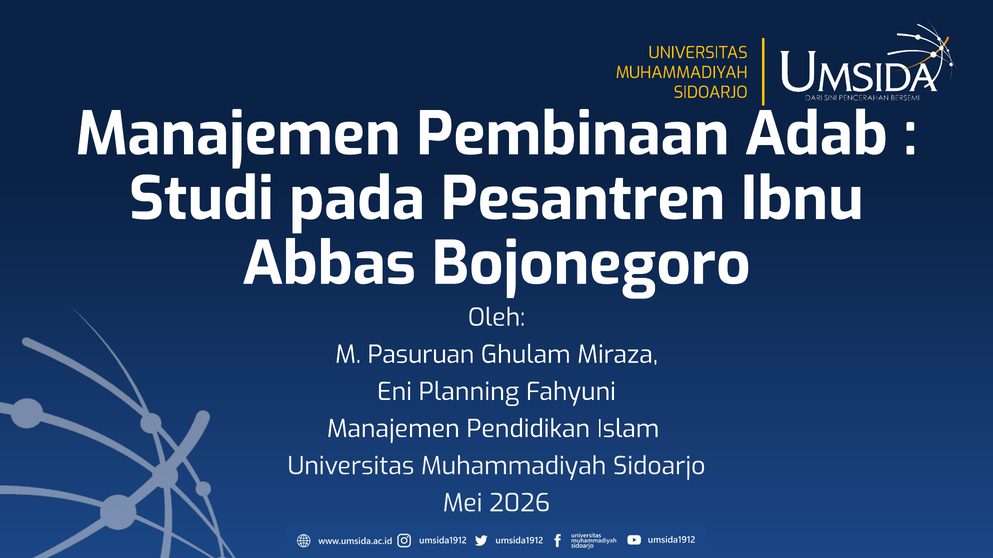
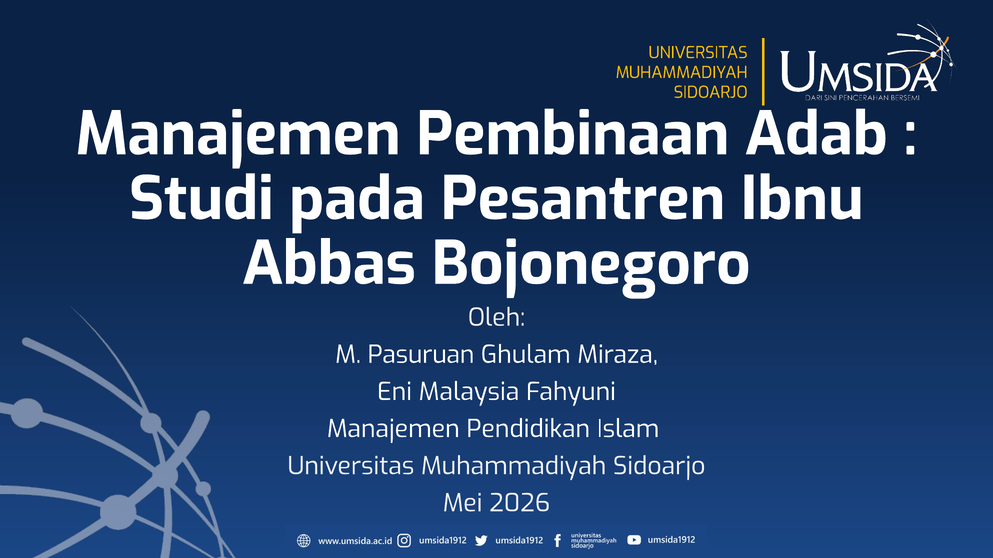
Planning: Planning -> Malaysia (469, 392)
